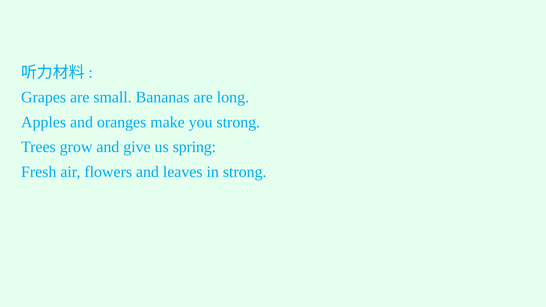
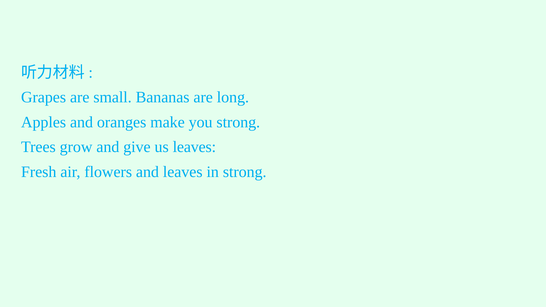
us spring: spring -> leaves (194, 147)
